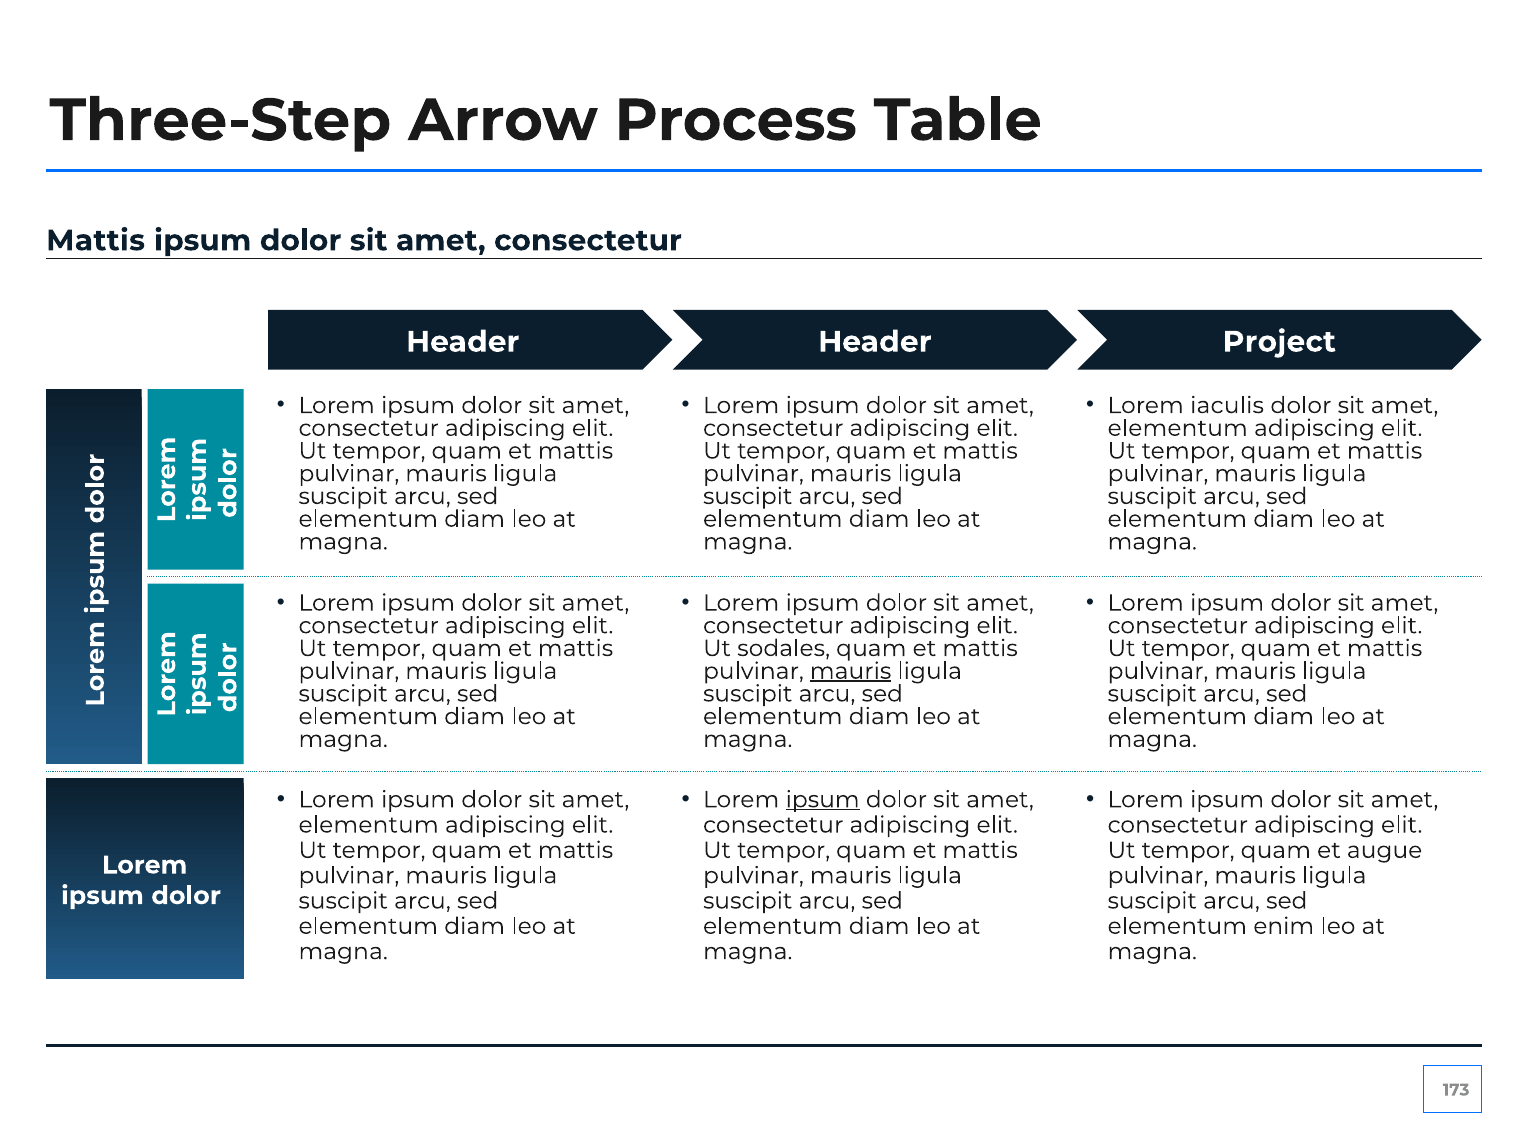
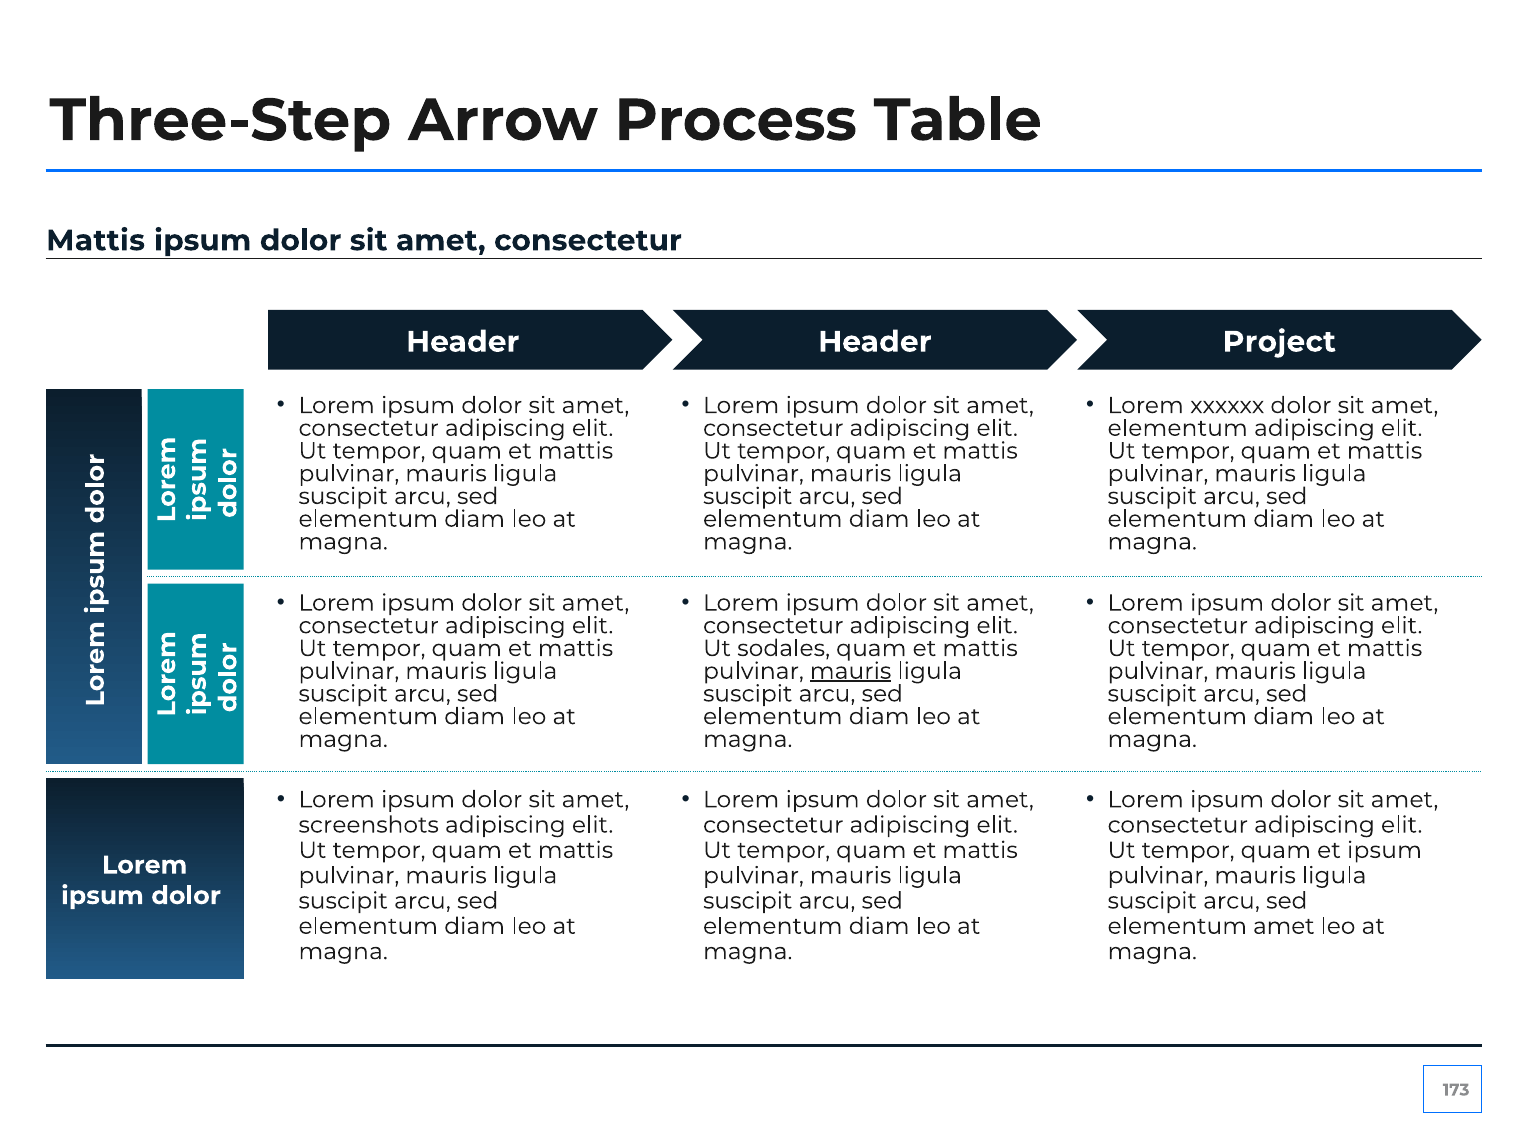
iaculis: iaculis -> xxxxxx (1227, 406)
ipsum underline: present -> none (823, 800)
elementum: elementum -> screenshots (369, 825)
et augue: augue -> ipsum (1384, 850)
elementum enim: enim -> amet (1284, 926)
